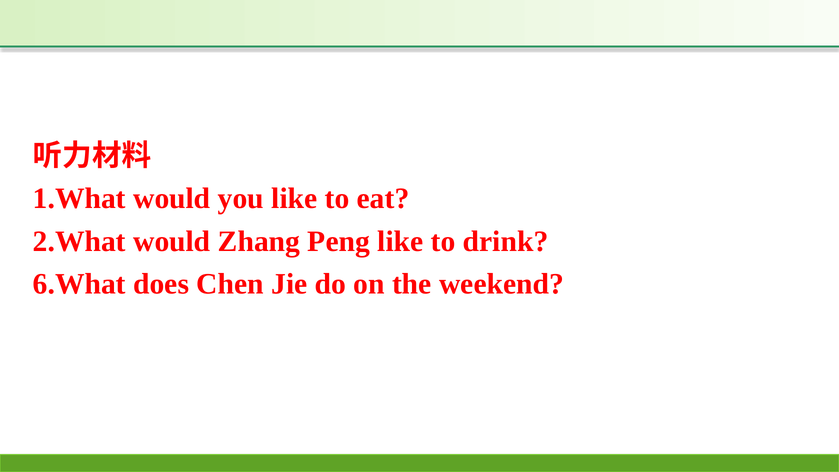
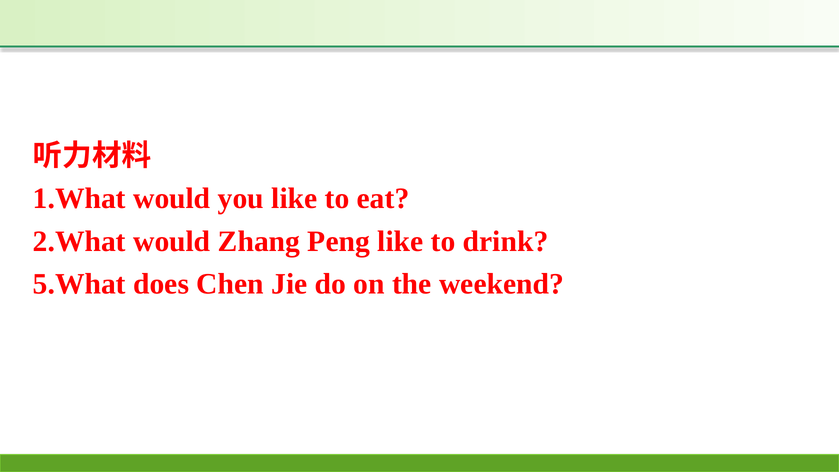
6.What: 6.What -> 5.What (79, 284)
